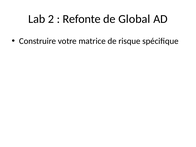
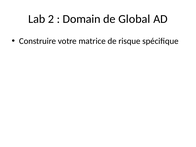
Refonte: Refonte -> Domain (82, 19)
